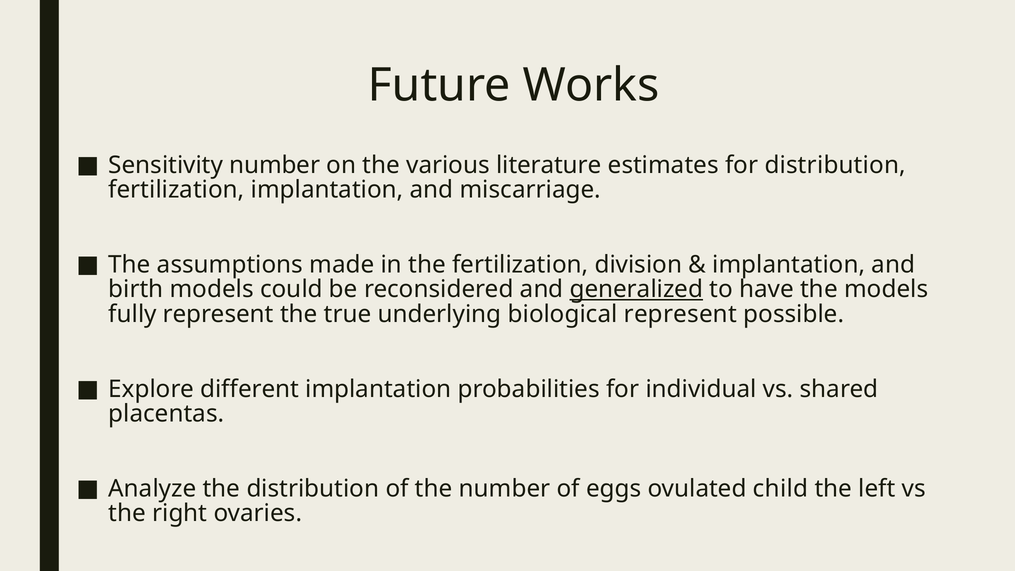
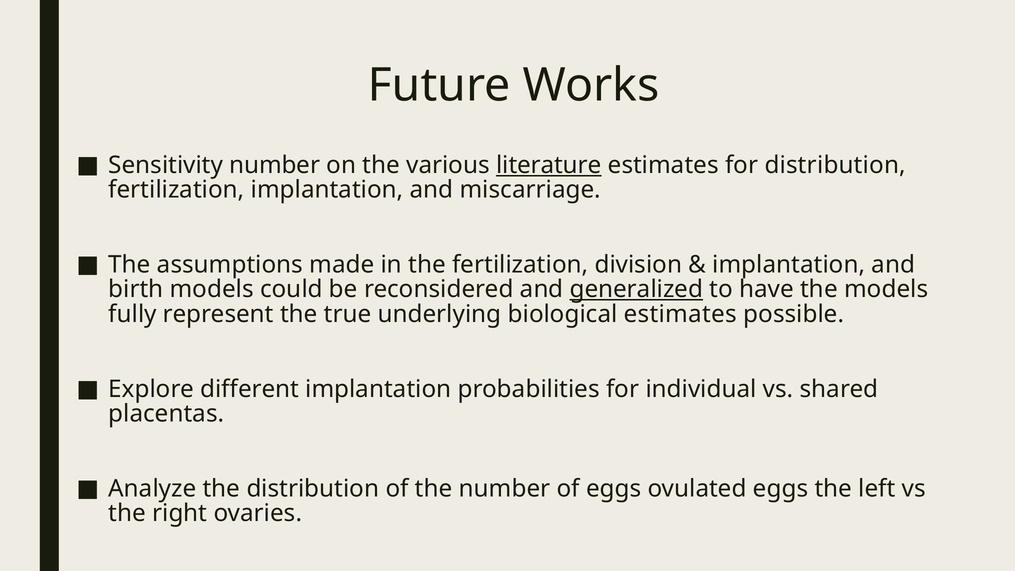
literature underline: none -> present (549, 165)
biological represent: represent -> estimates (680, 314)
ovulated child: child -> eggs (781, 488)
